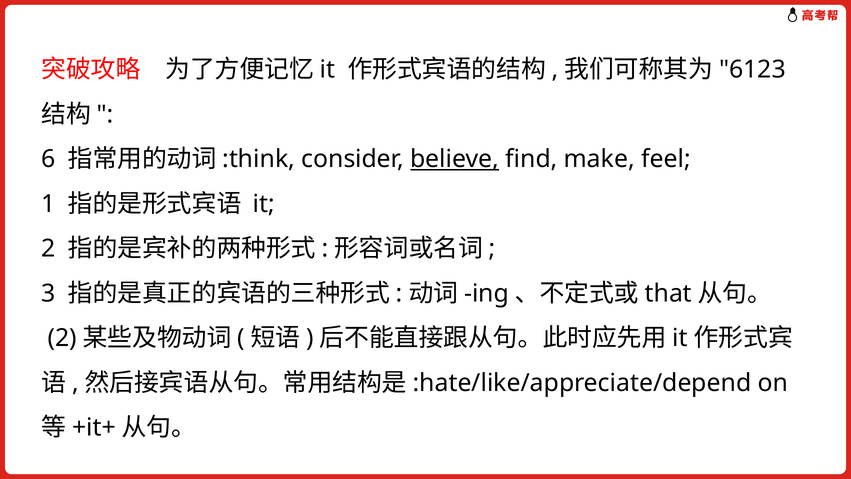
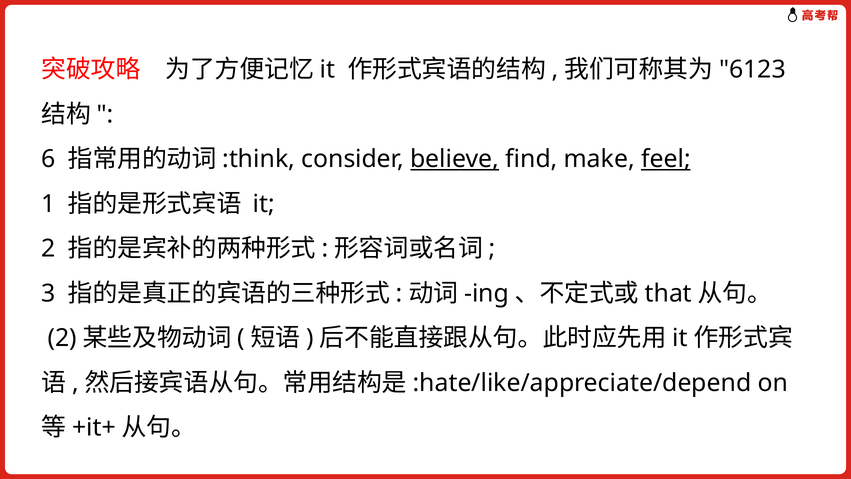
feel underline: none -> present (666, 159)
